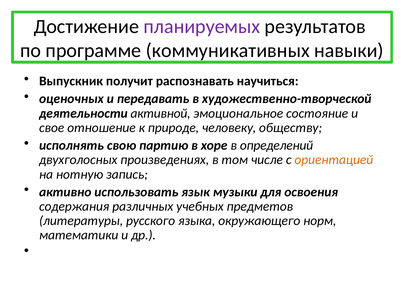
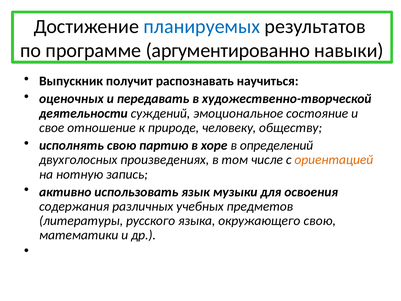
планируемых colour: purple -> blue (202, 26)
коммуникативных: коммуникативных -> аргументированно (228, 51)
активной: активной -> суждений (160, 113)
окружающего норм: норм -> свою (320, 221)
